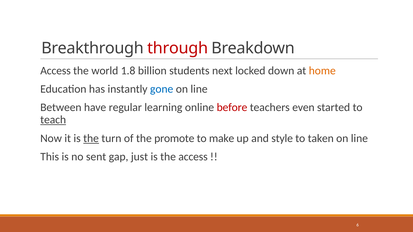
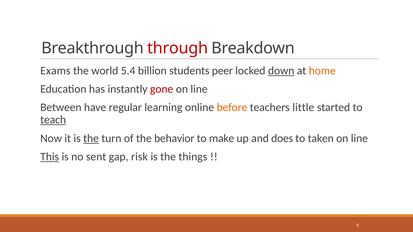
Access: Access -> Exams (55, 71)
1.8: 1.8 -> 5.4 (128, 71)
next: next -> peer (222, 71)
down underline: none -> present (281, 71)
gone colour: blue -> red (162, 89)
before colour: red -> orange (232, 108)
even: even -> little (303, 108)
promote: promote -> behavior (174, 138)
style: style -> does (282, 138)
This underline: none -> present (50, 157)
just: just -> risk (139, 157)
the access: access -> things (193, 157)
